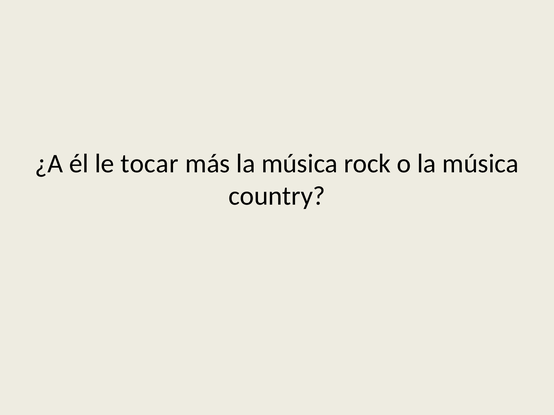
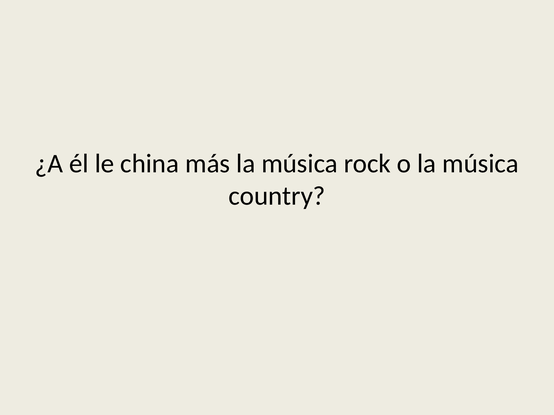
tocar: tocar -> china (150, 164)
